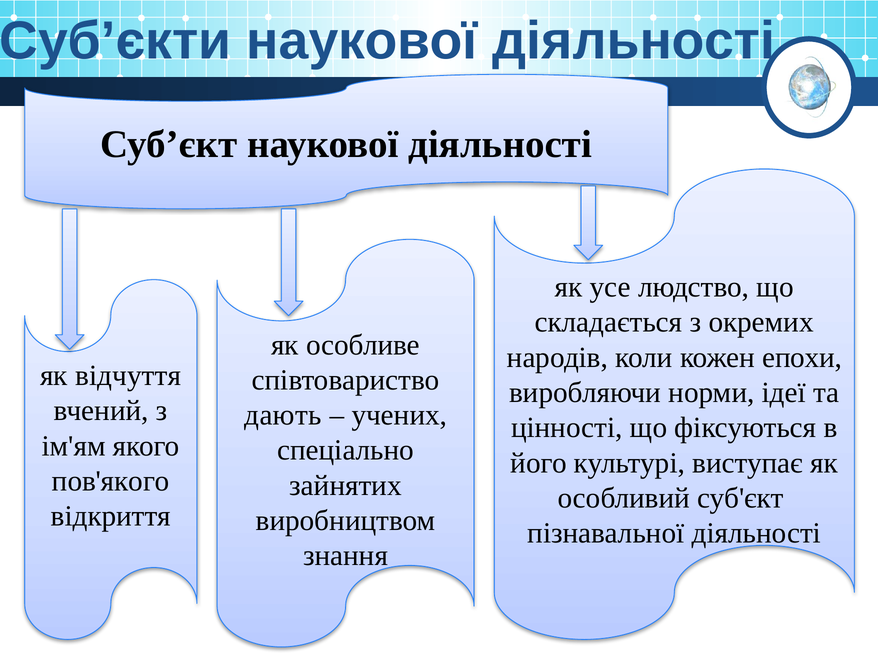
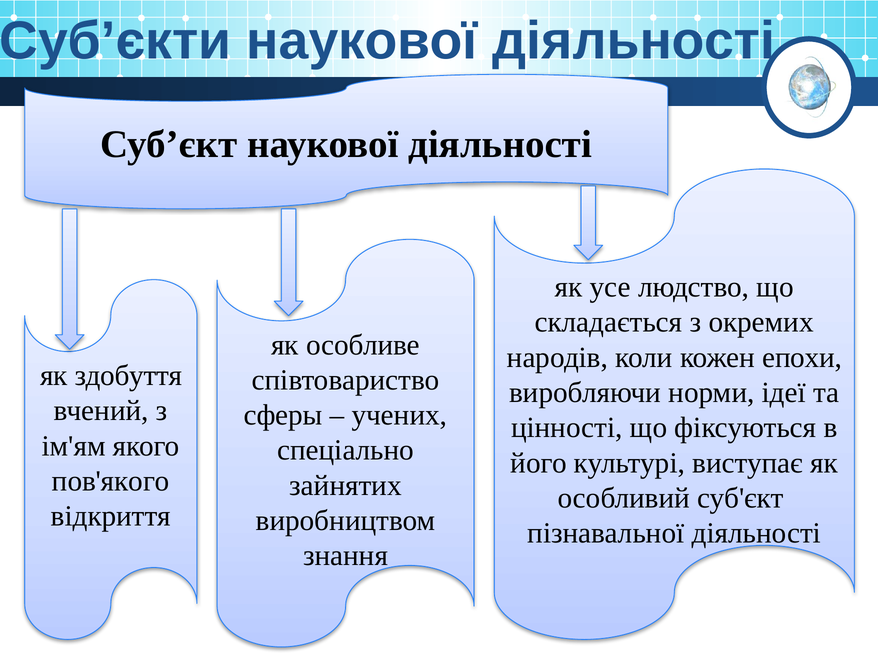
відчуття: відчуття -> здобуття (128, 375)
дають: дають -> сферы (283, 415)
